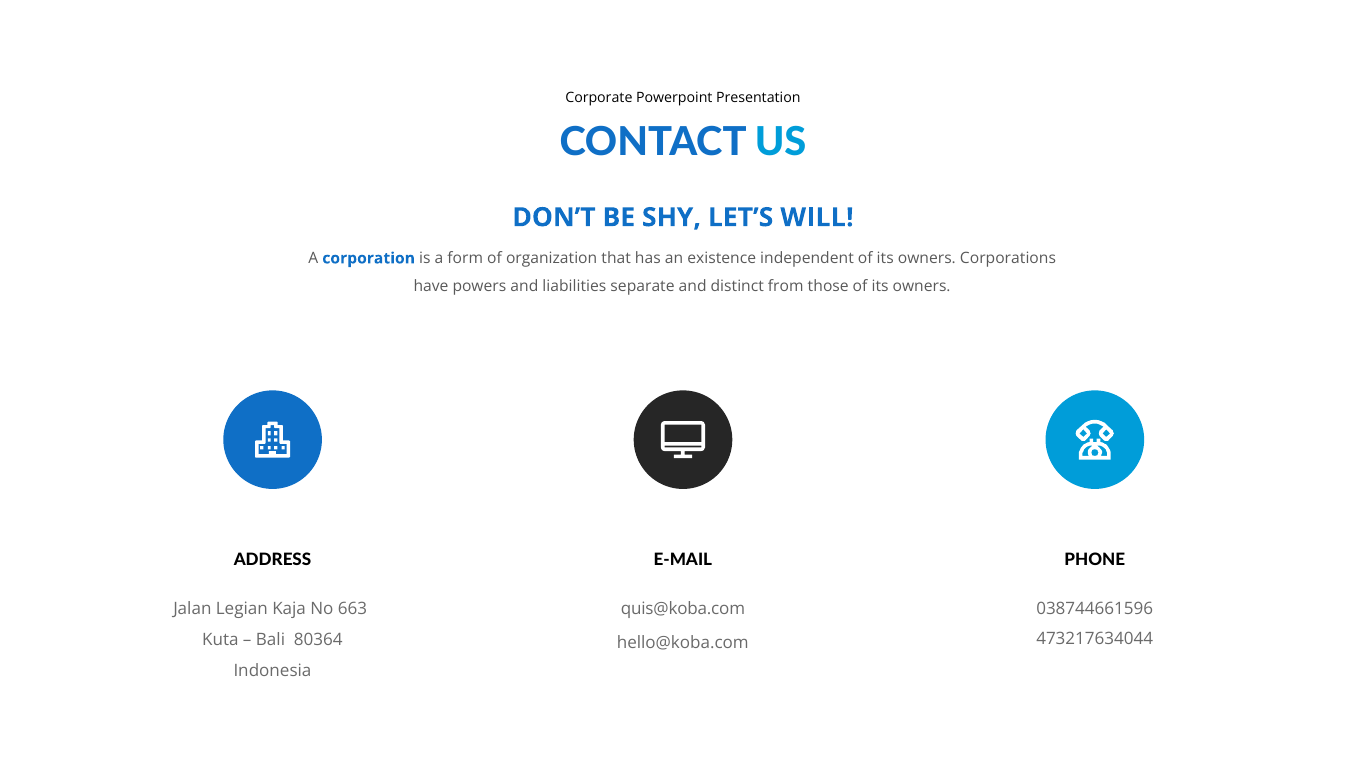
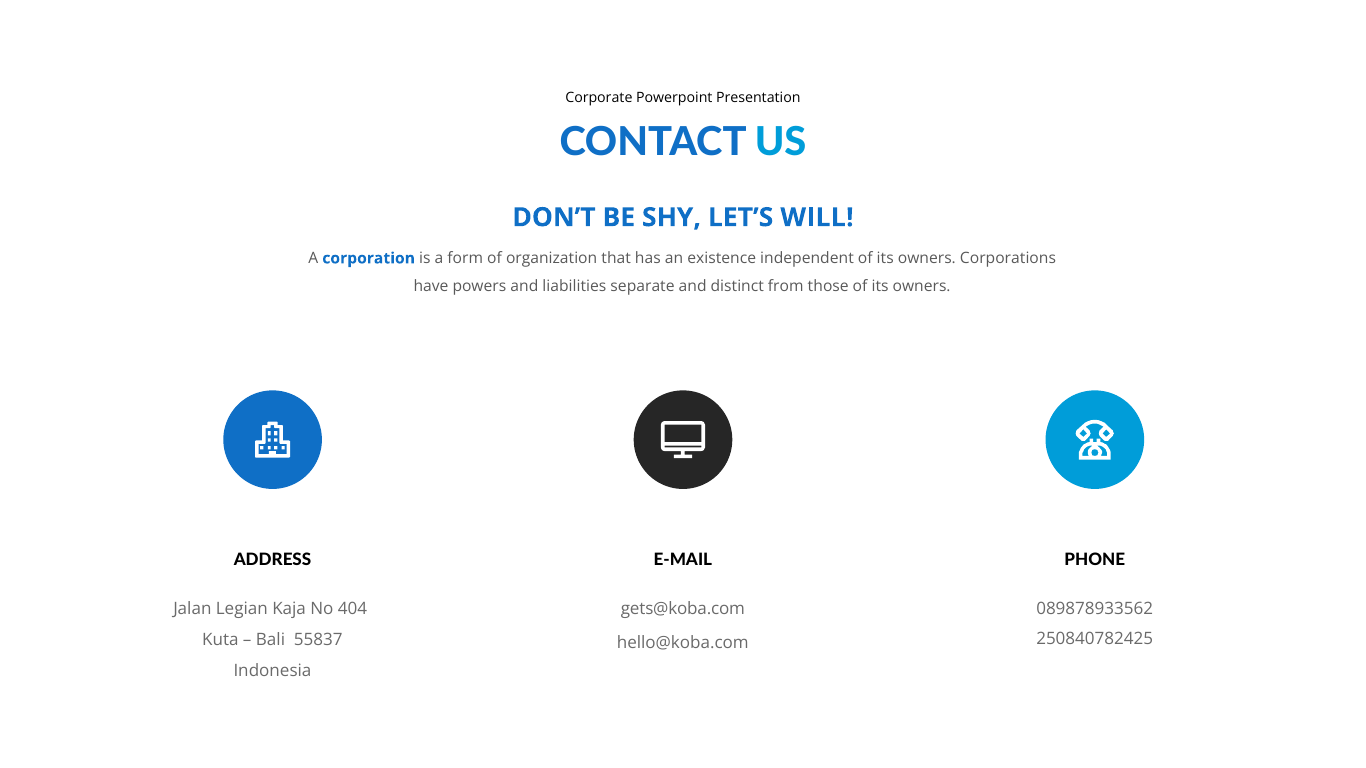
663: 663 -> 404 (352, 609)
quis@koba.com: quis@koba.com -> gets@koba.com (683, 609)
038744661596: 038744661596 -> 089878933562 (1095, 609)
80364: 80364 -> 55837 (318, 640)
473217634044: 473217634044 -> 250840782425 (1095, 639)
